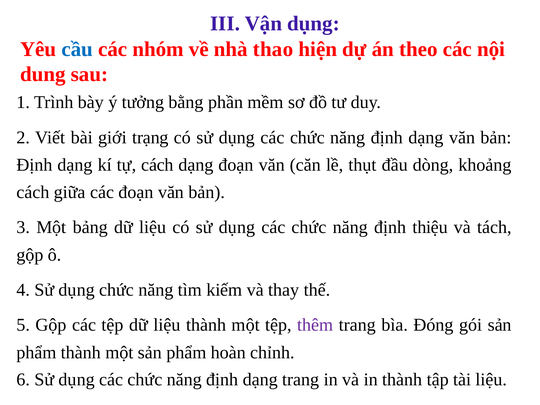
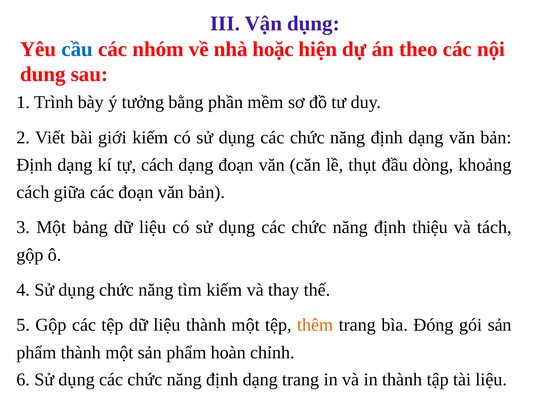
thao: thao -> hoặc (273, 49)
giới trạng: trạng -> kiếm (150, 137)
thêm colour: purple -> orange (315, 325)
